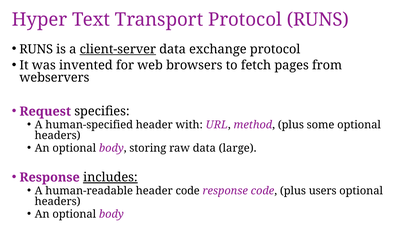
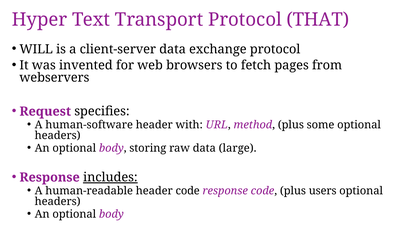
Protocol RUNS: RUNS -> THAT (318, 20)
RUNS: RUNS -> WILL (36, 49)
client-server underline: present -> none (118, 49)
human-specified: human-specified -> human-software (89, 125)
